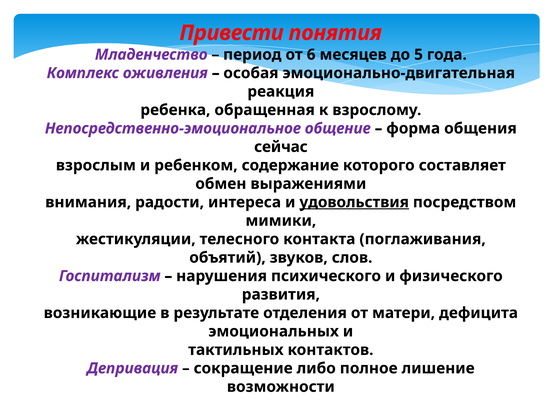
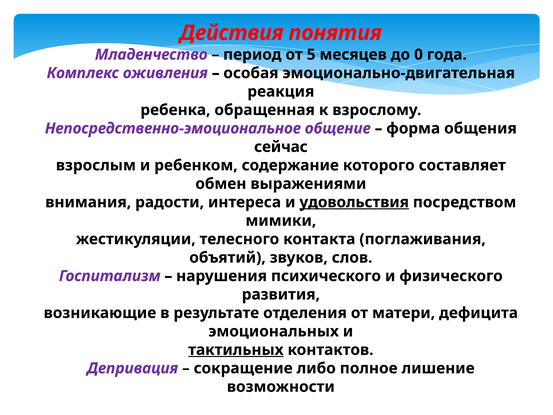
Привести: Привести -> Действия (232, 33)
6: 6 -> 5 (311, 55)
5: 5 -> 0 (418, 55)
тактильных underline: none -> present (236, 350)
